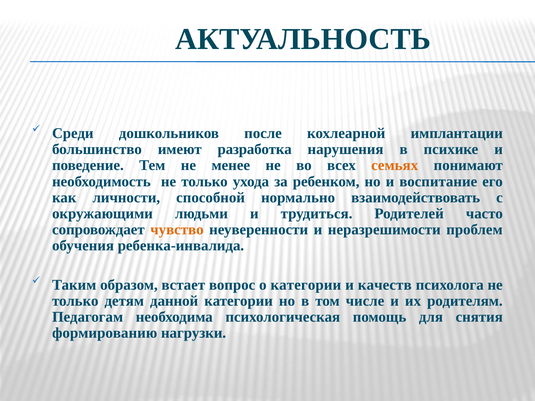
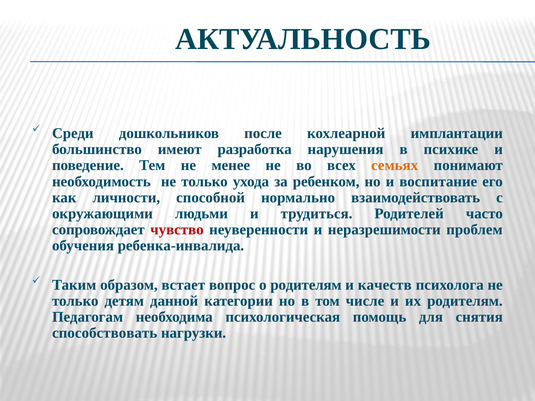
чувство colour: orange -> red (177, 230)
о категории: категории -> родителям (306, 285)
формированию: формированию -> способствовать (105, 333)
